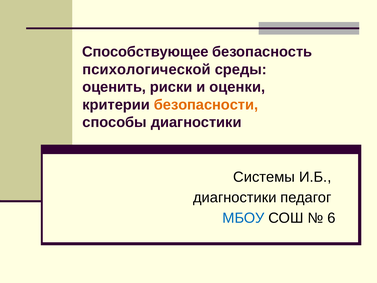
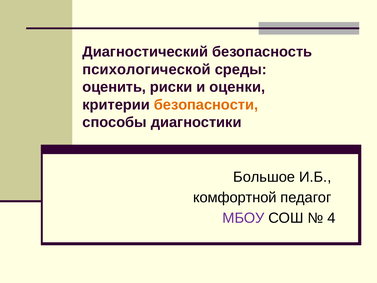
Способствующее: Способствующее -> Диагностический (145, 52)
Системы: Системы -> Большое (264, 177)
диагностики: диагностики -> комфортной (235, 197)
МБОУ colour: blue -> purple (243, 218)
6: 6 -> 4 (331, 218)
